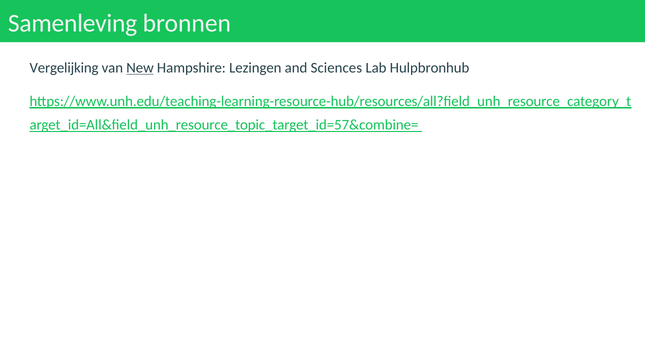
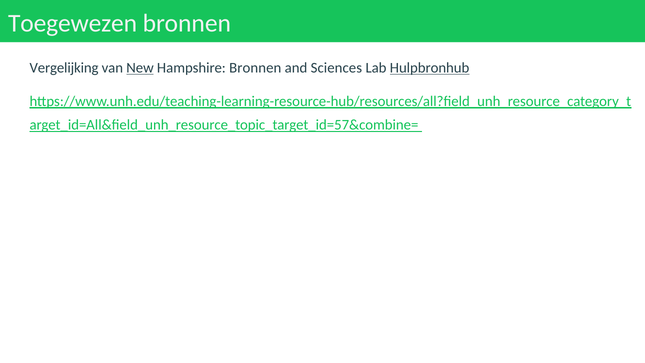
Samenleving: Samenleving -> Toegewezen (73, 23)
Hampshire Lezingen: Lezingen -> Bronnen (255, 68)
Hulpbronhub underline: none -> present (430, 68)
